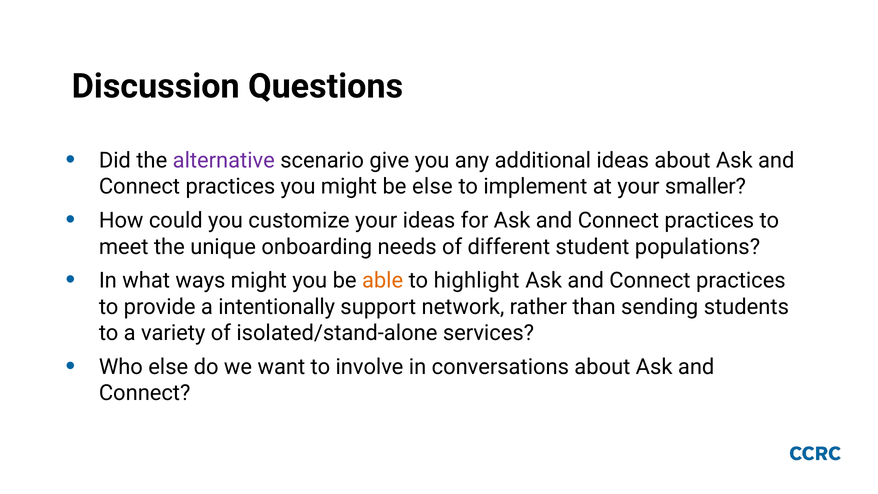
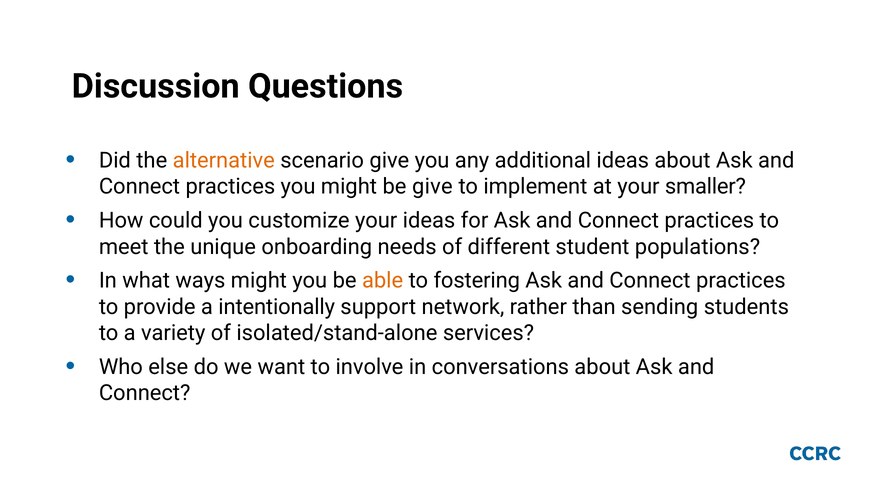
alternative colour: purple -> orange (224, 160)
be else: else -> give (432, 187)
highlight: highlight -> fostering (477, 280)
